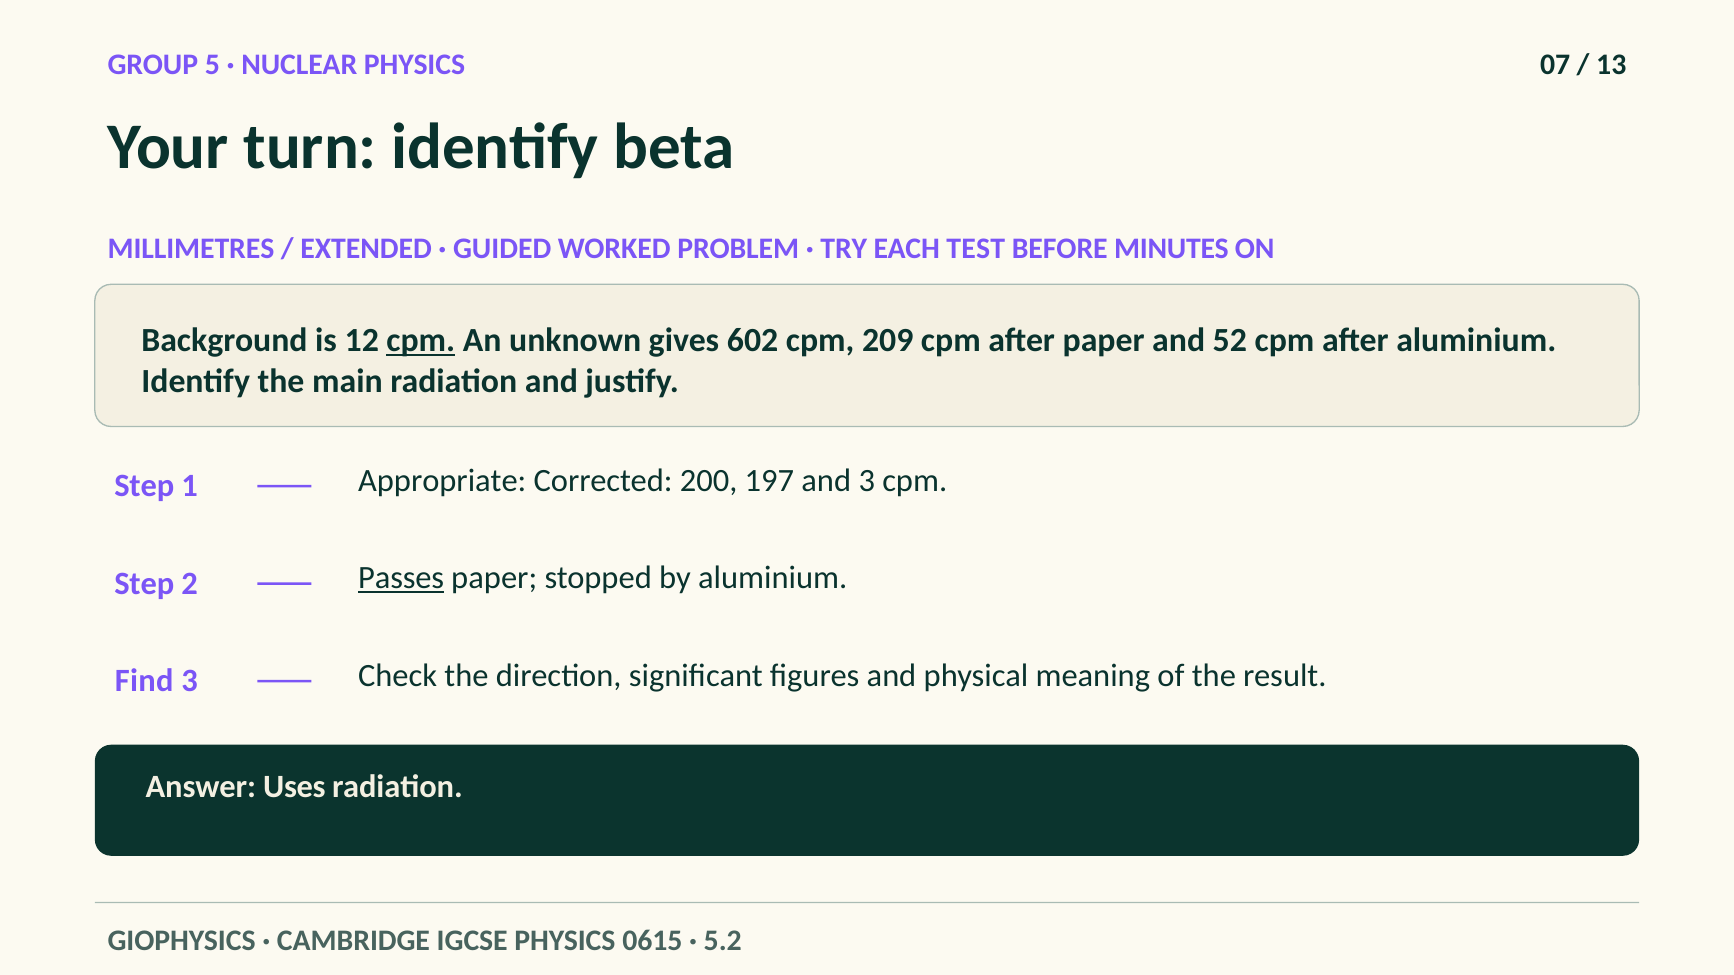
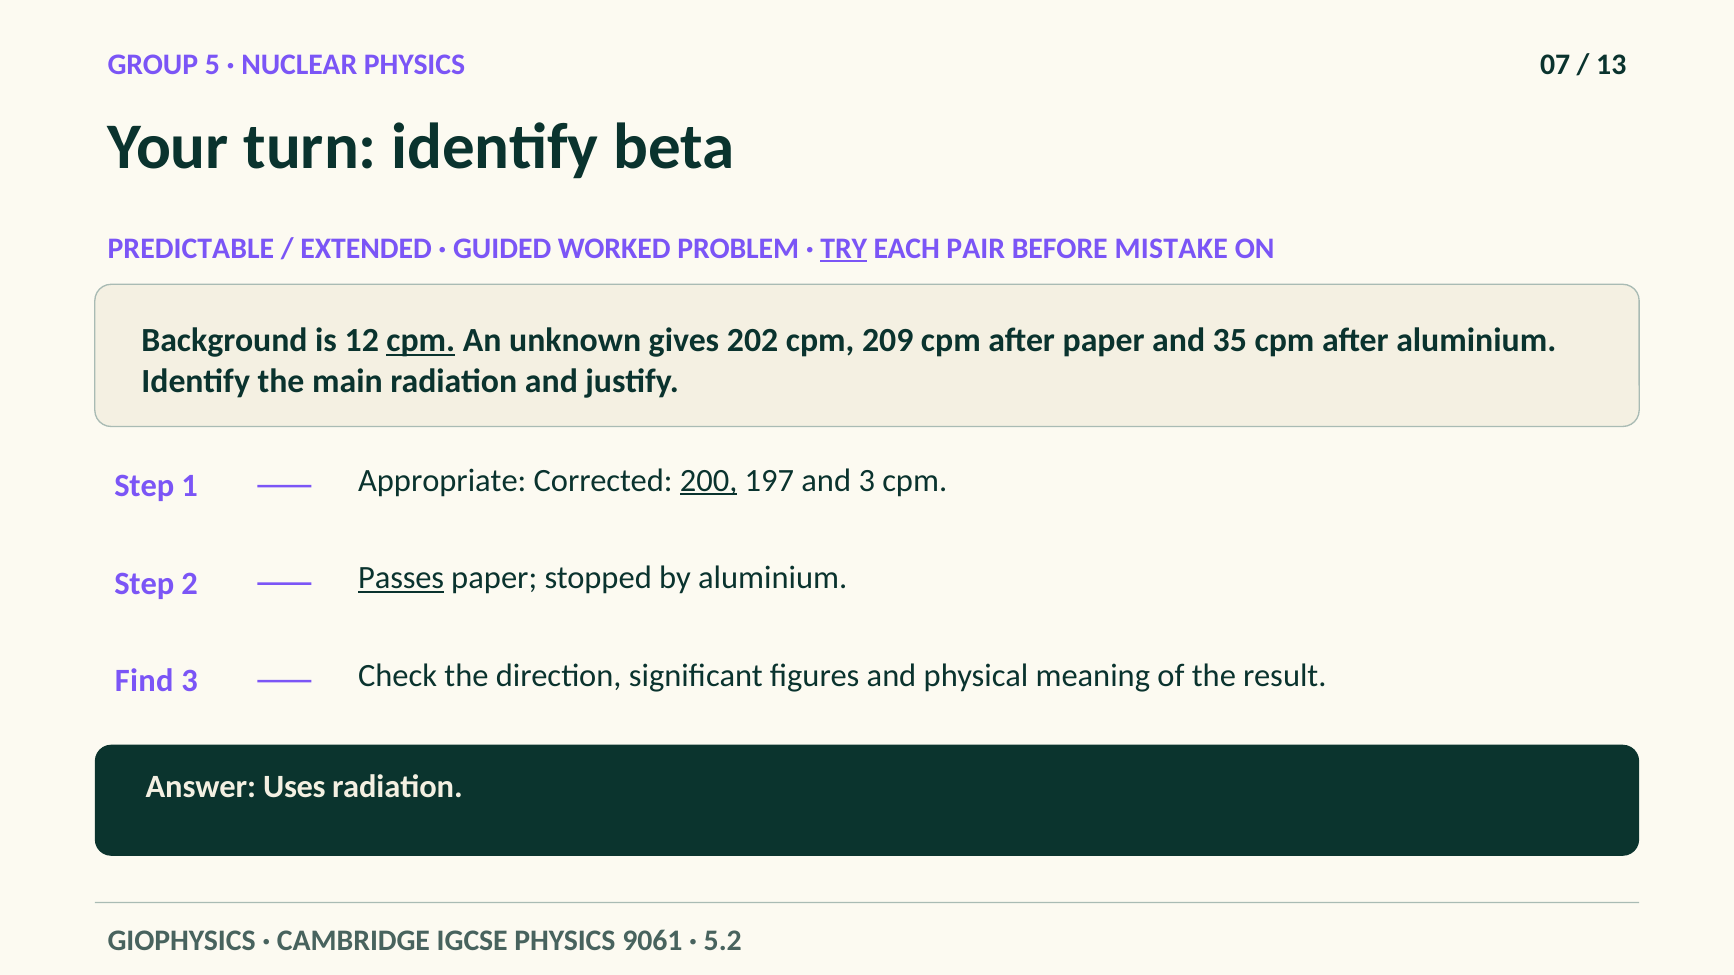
MILLIMETRES: MILLIMETRES -> PREDICTABLE (191, 248)
TRY underline: none -> present (844, 248)
TEST: TEST -> PAIR (976, 248)
MINUTES: MINUTES -> MISTAKE (1171, 248)
602: 602 -> 202 (753, 341)
52: 52 -> 35 (1230, 341)
200 underline: none -> present (709, 481)
0615: 0615 -> 9061 (652, 941)
